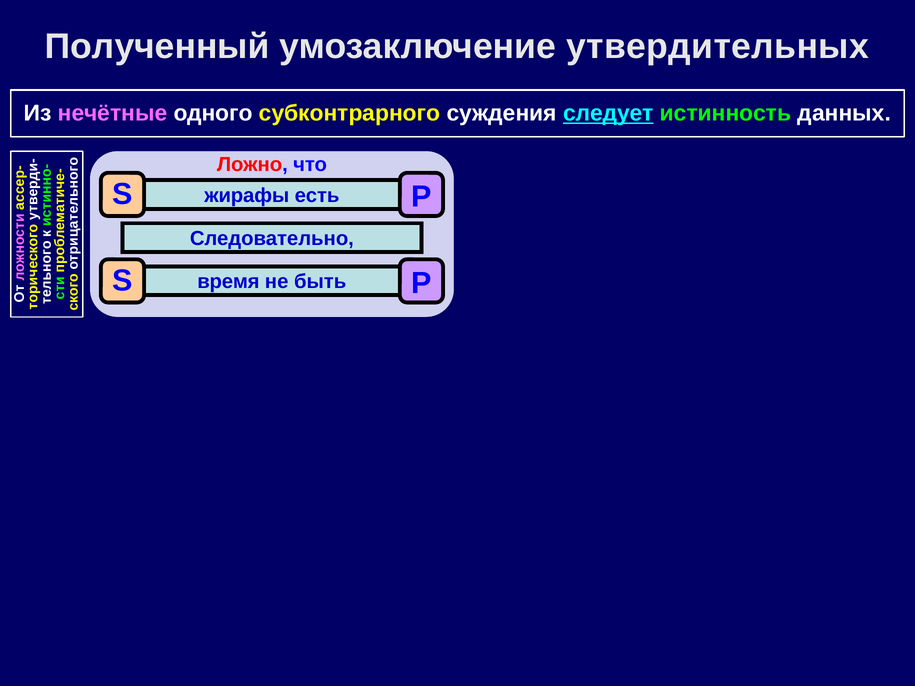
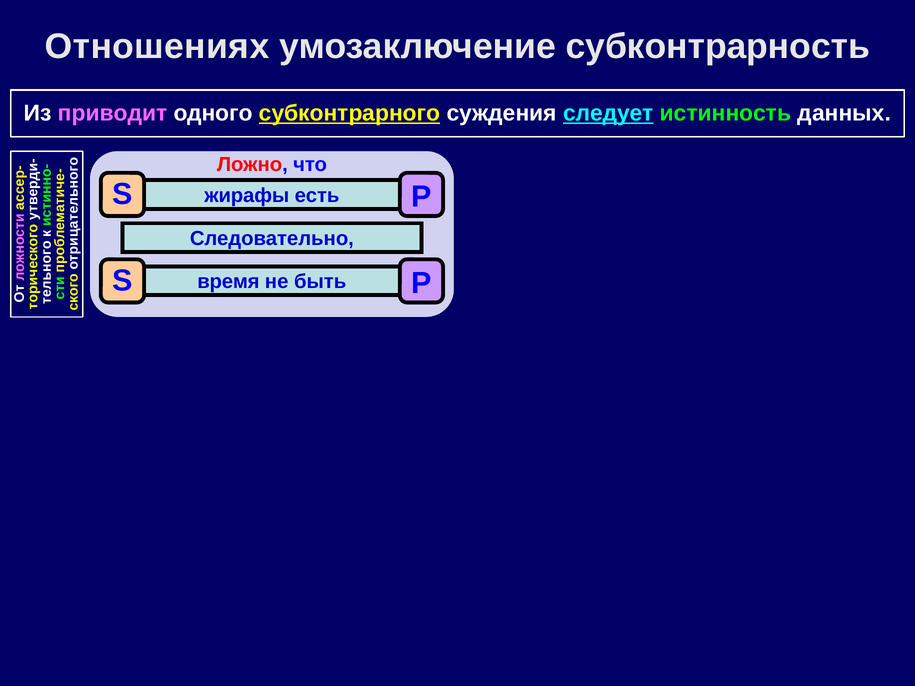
Полученный: Полученный -> Отношениях (157, 46)
утвердительных: утвердительных -> субконтрарность (718, 46)
нечётные: нечётные -> приводит (113, 113)
субконтрарного underline: none -> present (350, 113)
